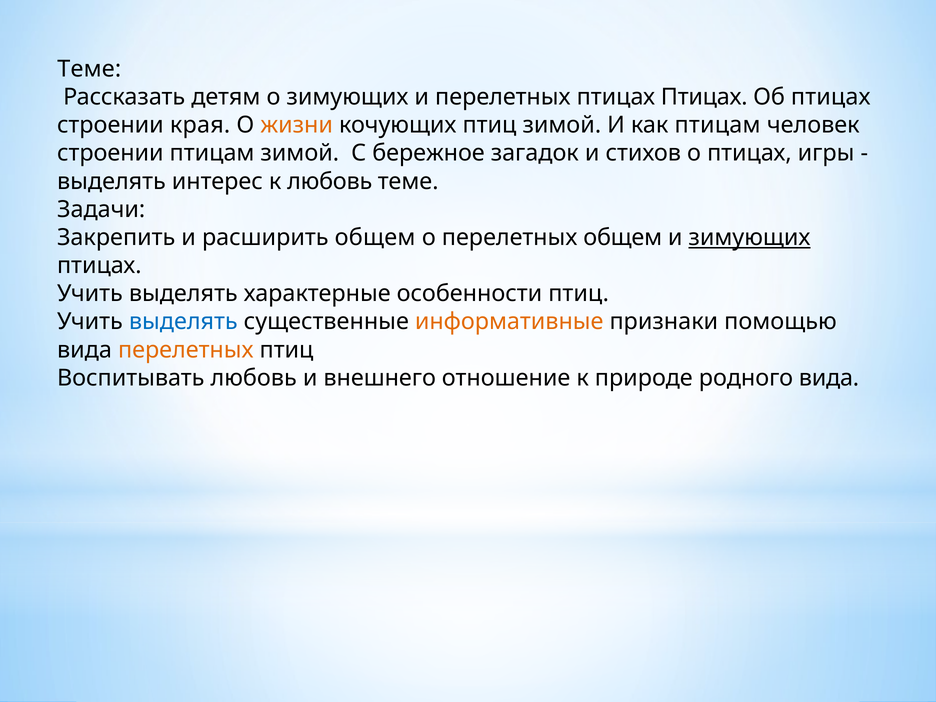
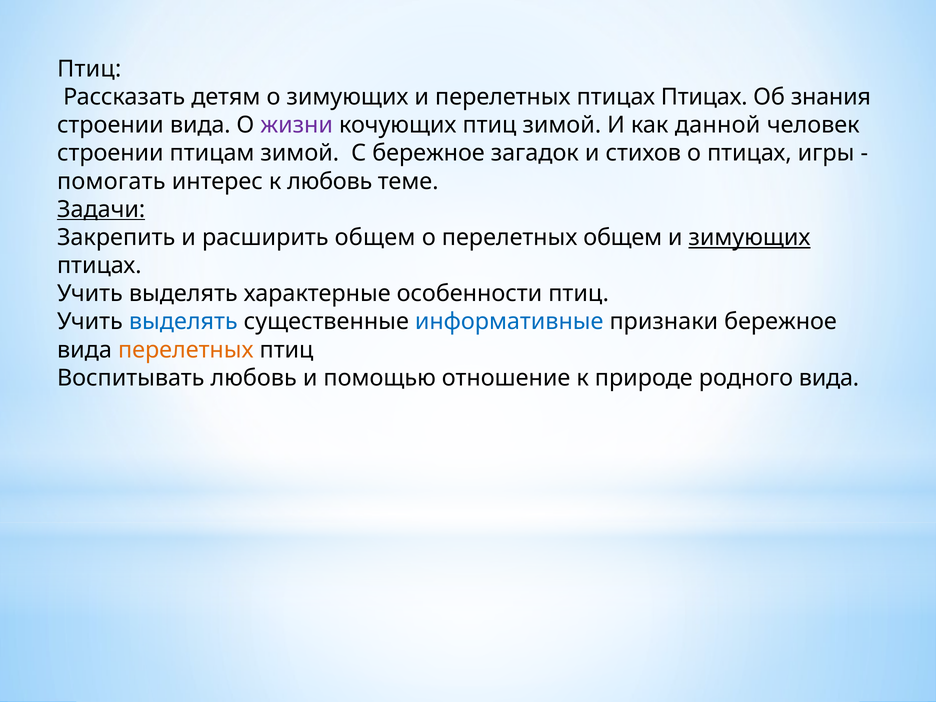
Теме: Теме -> Птиц (89, 69)
Об птицах: птицах -> знания (831, 97)
строении края: края -> вида (200, 125)
жизни colour: orange -> purple (297, 125)
как птицам: птицам -> данной (718, 125)
выделять: выделять -> помогать (111, 181)
Задачи underline: none -> present (101, 209)
информативные colour: orange -> blue (509, 322)
признаки помощью: помощью -> бережное (781, 322)
внешнего: внешнего -> помощью (380, 378)
